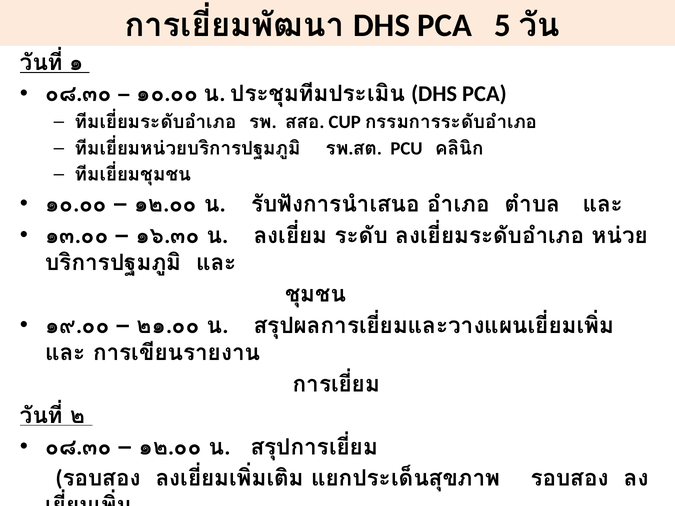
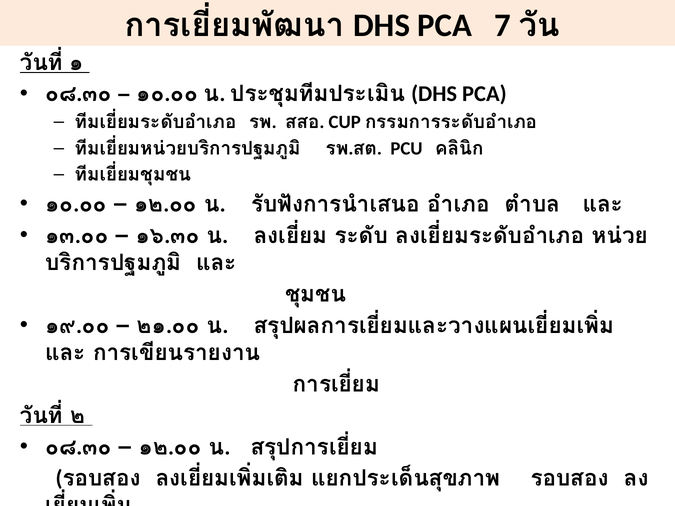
5: 5 -> 7 (503, 25)
